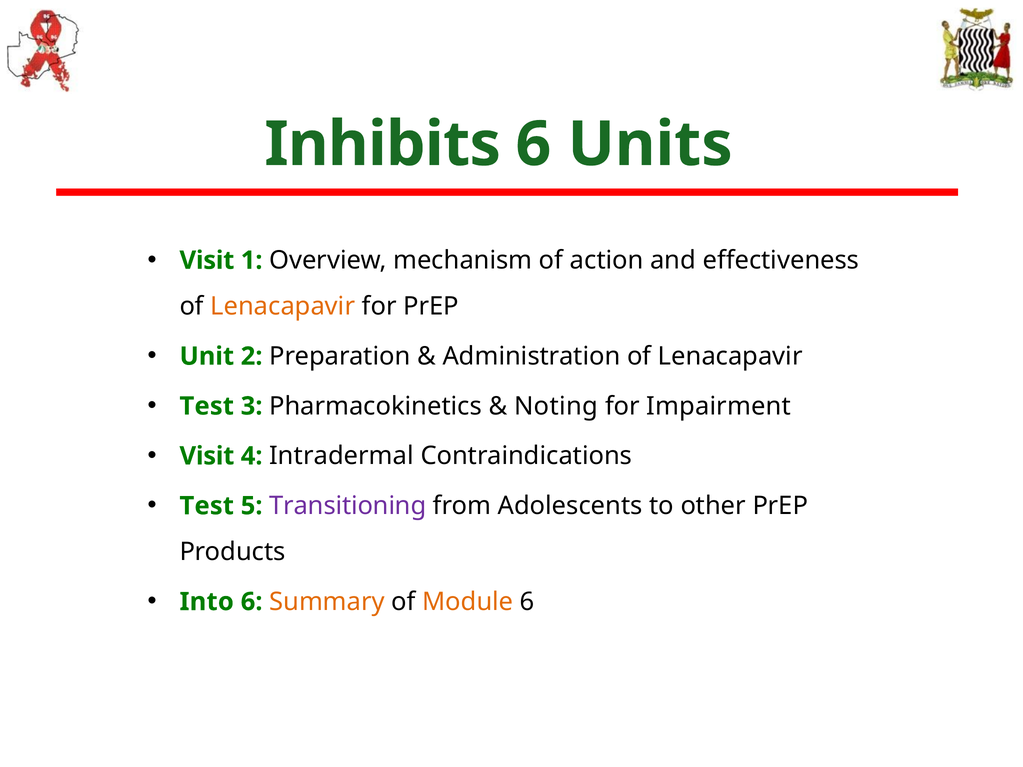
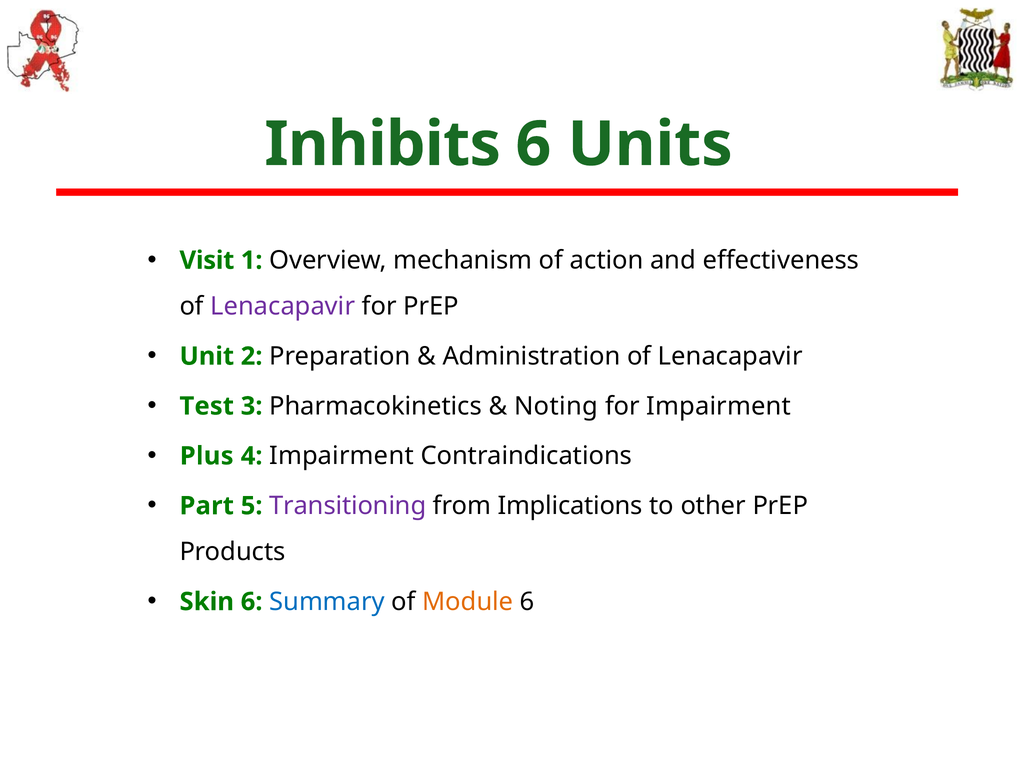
Lenacapavir colour: orange -> purple (283, 307)
Visit: Visit -> Plus (207, 456)
4 Intradermal: Intradermal -> Impairment (341, 456)
Test: Test -> Part (207, 506)
Adolescents: Adolescents -> Implications (570, 506)
Into: Into -> Skin (207, 602)
Summary colour: orange -> blue (327, 602)
